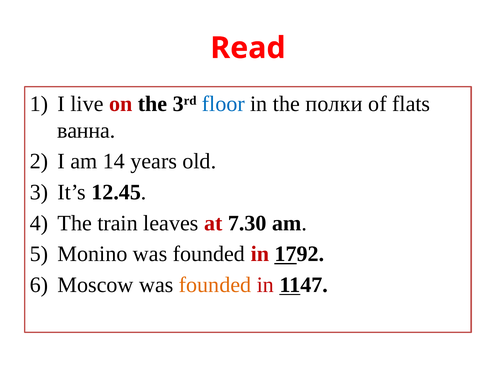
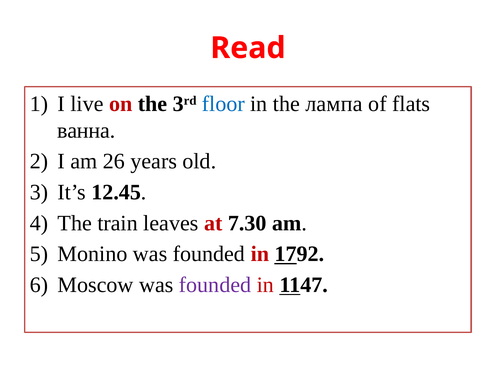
полки: полки -> лампа (334, 104)
14: 14 -> 26 (114, 161)
founded colour: orange -> purple (215, 285)
